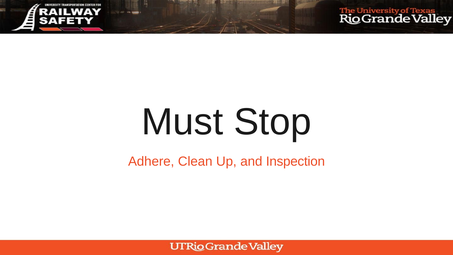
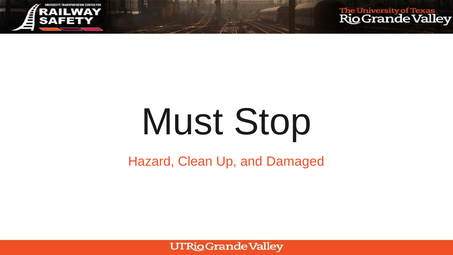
Adhere: Adhere -> Hazard (151, 161)
Inspection: Inspection -> Damaged (295, 161)
